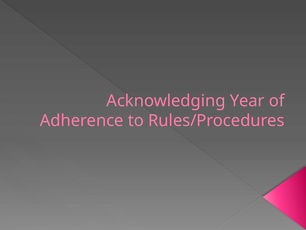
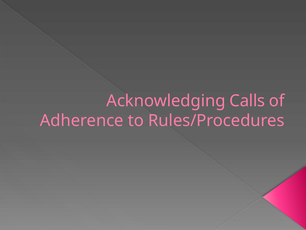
Year: Year -> Calls (247, 101)
